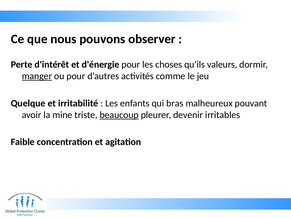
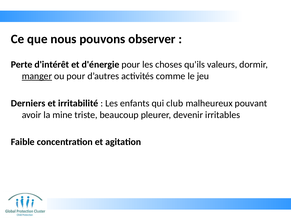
Quelque: Quelque -> Derniers (28, 103)
bras: bras -> club (175, 103)
beaucoup underline: present -> none (119, 115)
